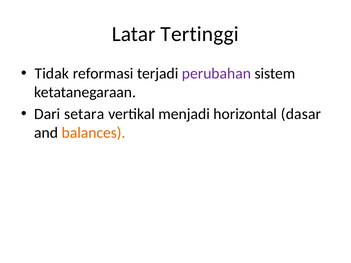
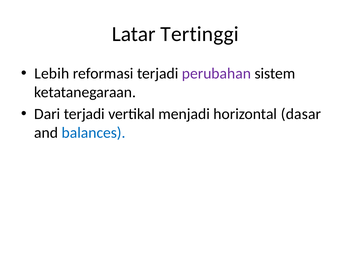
Tidak: Tidak -> Lebih (52, 74)
Dari setara: setara -> terjadi (84, 114)
balances colour: orange -> blue (94, 133)
